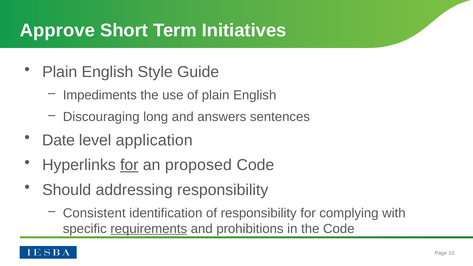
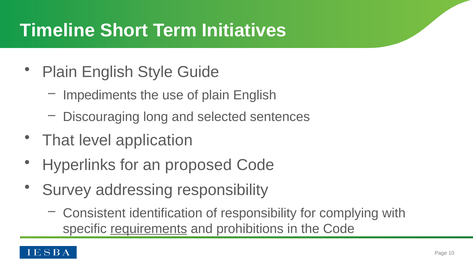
Approve: Approve -> Timeline (57, 30)
answers: answers -> selected (222, 117)
Date: Date -> That (58, 140)
for underline: present -> none (129, 165)
Should: Should -> Survey (67, 190)
